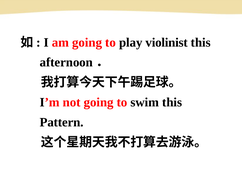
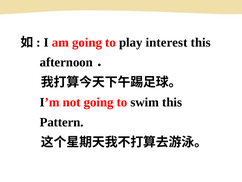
violinist: violinist -> interest (167, 42)
